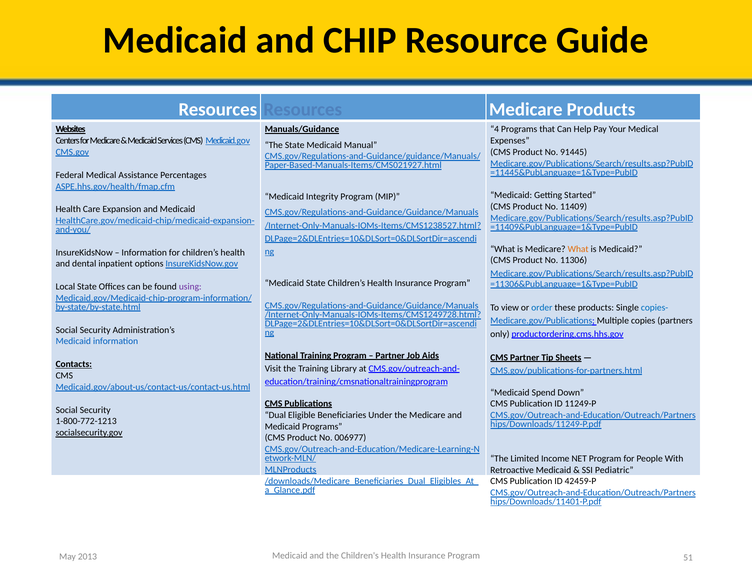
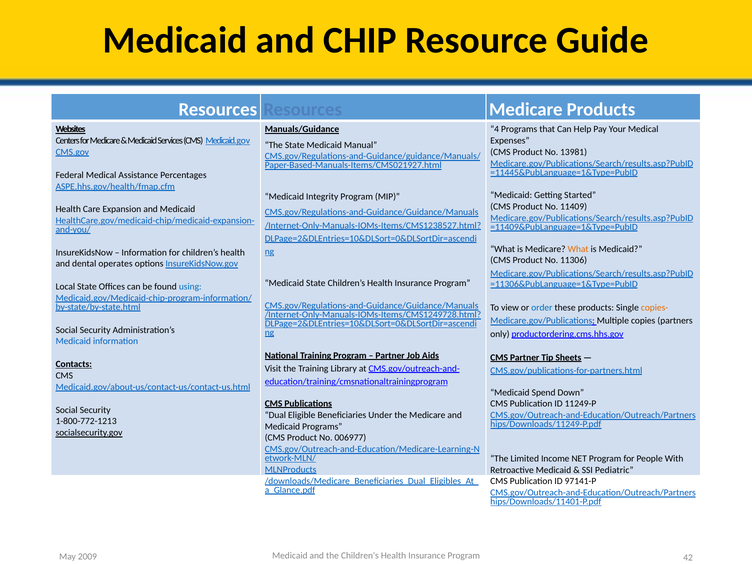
91445: 91445 -> 13981 (574, 152)
inpatient: inpatient -> operates (116, 264)
using colour: purple -> blue (190, 287)
copies- colour: blue -> orange (655, 308)
42459-P: 42459-P -> 97141-P (581, 481)
2013: 2013 -> 2009 (87, 557)
51: 51 -> 42 (688, 558)
